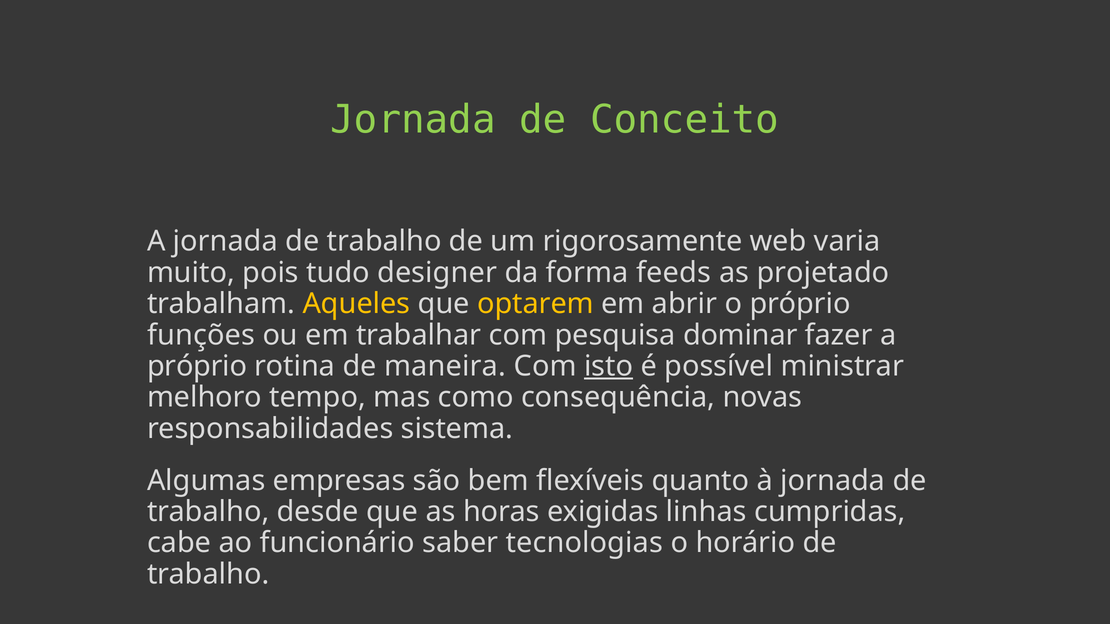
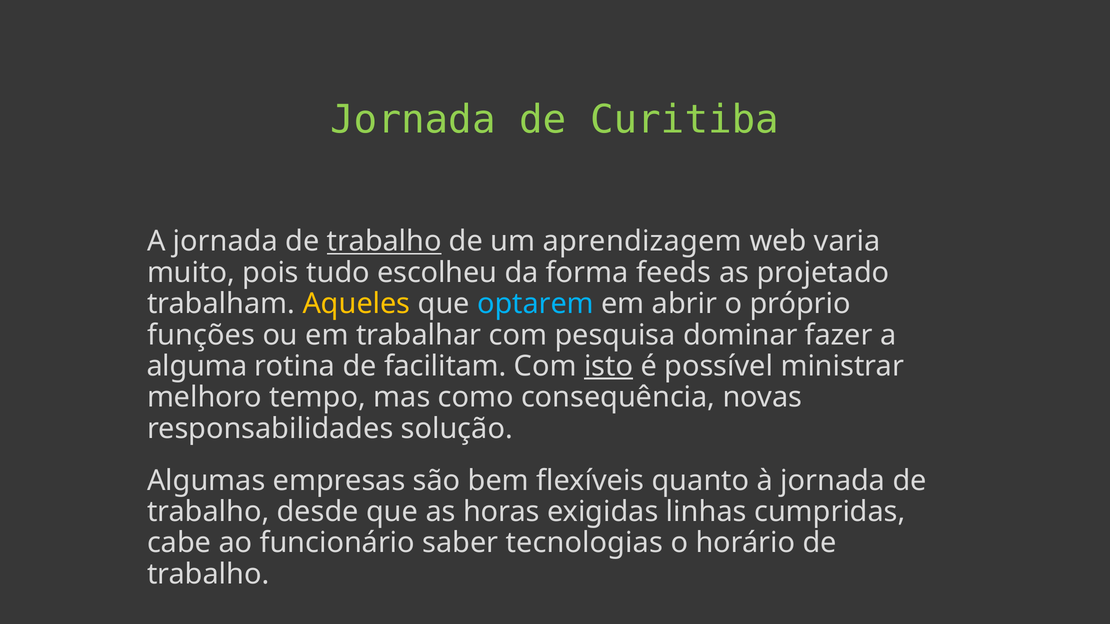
Conceito: Conceito -> Curitiba (685, 120)
trabalho underline: none -> present (384, 242)
rigorosamente: rigorosamente -> aprendizagem (642, 242)
designer: designer -> escolheu (437, 273)
optarem colour: yellow -> light blue (535, 304)
próprio: próprio -> alguma (197, 366)
maneira: maneira -> facilitam (445, 366)
sistema: sistema -> solução (457, 429)
